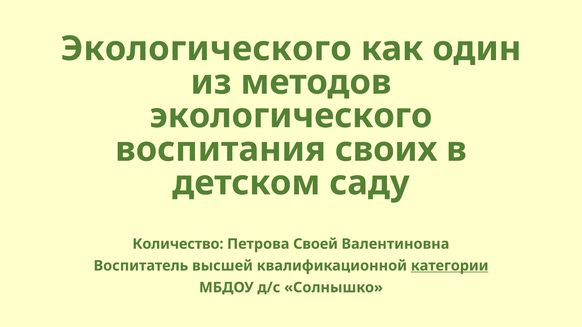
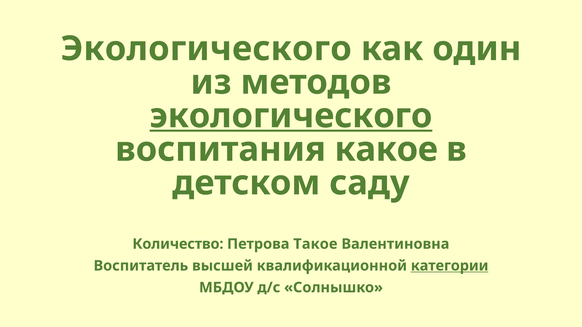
экологического underline: none -> present (291, 116)
своих: своих -> какое (386, 150)
Своей: Своей -> Такое (315, 244)
